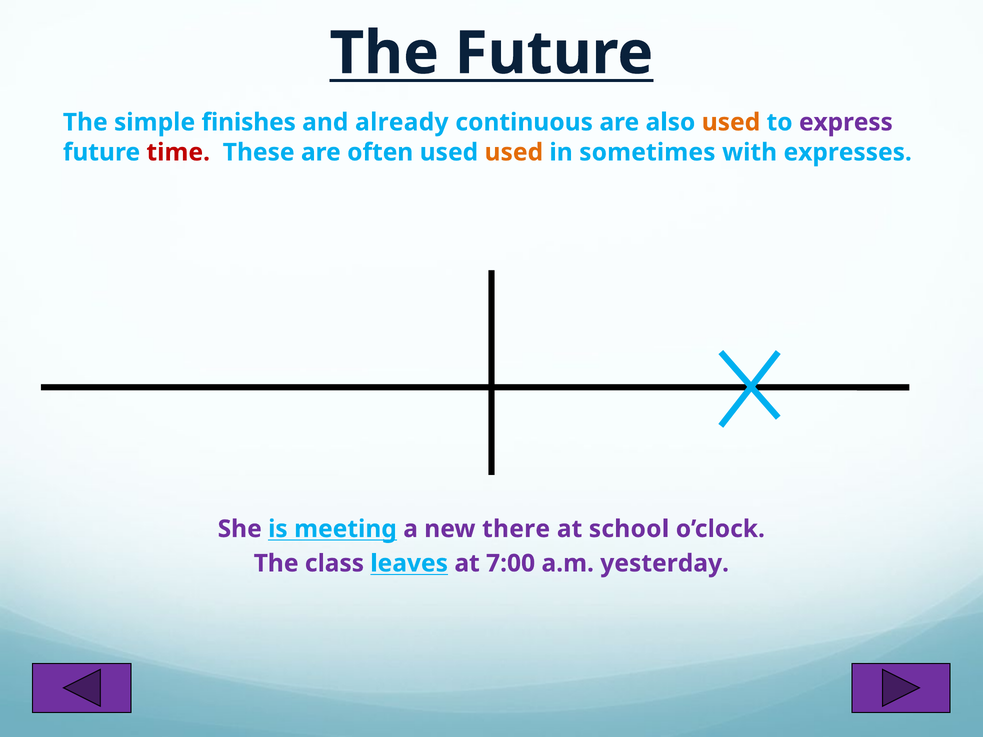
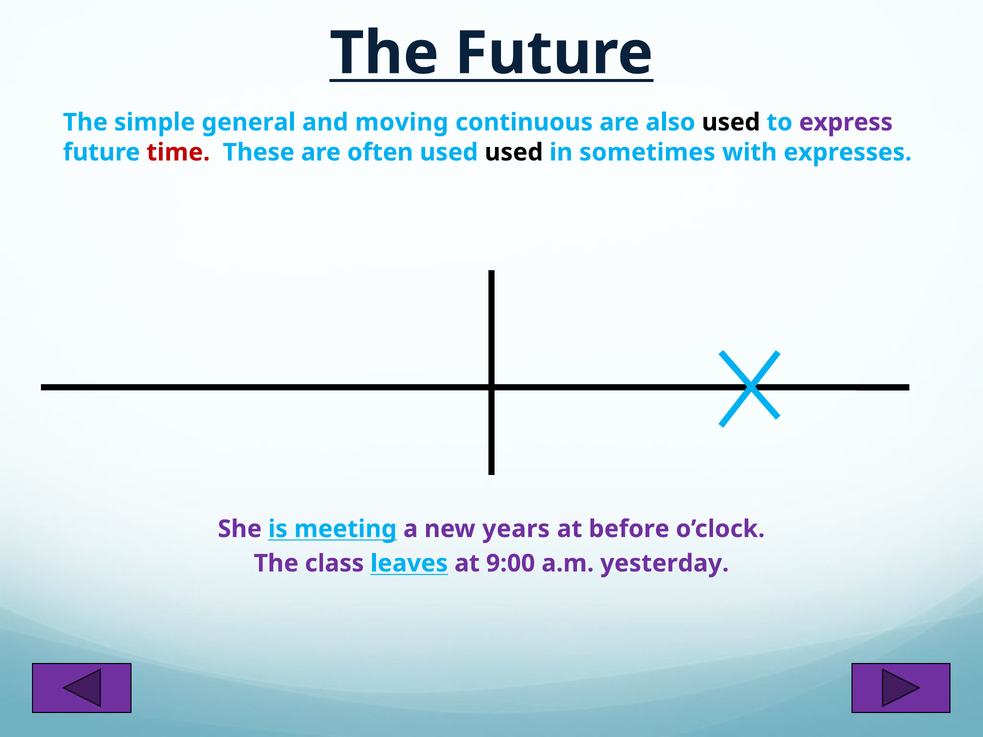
finishes: finishes -> general (249, 122)
already: already -> moving (402, 122)
used colour: orange -> black (731, 122)
used colour: orange -> black (514, 152)
there: there -> years (516, 529)
school: school -> before (629, 529)
7:00: 7:00 -> 9:00 (511, 564)
